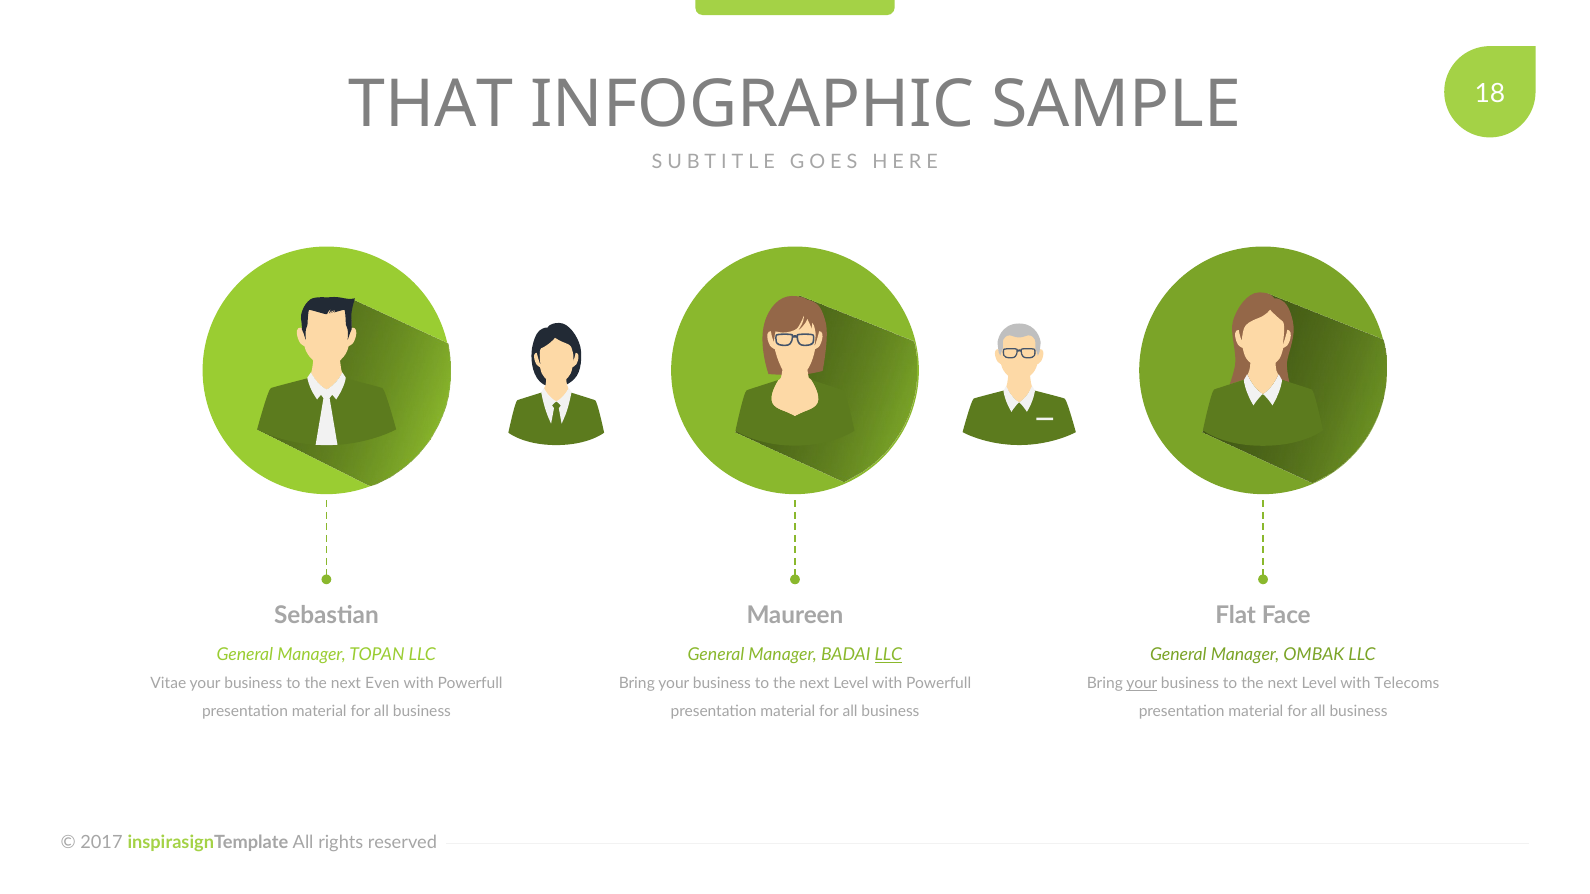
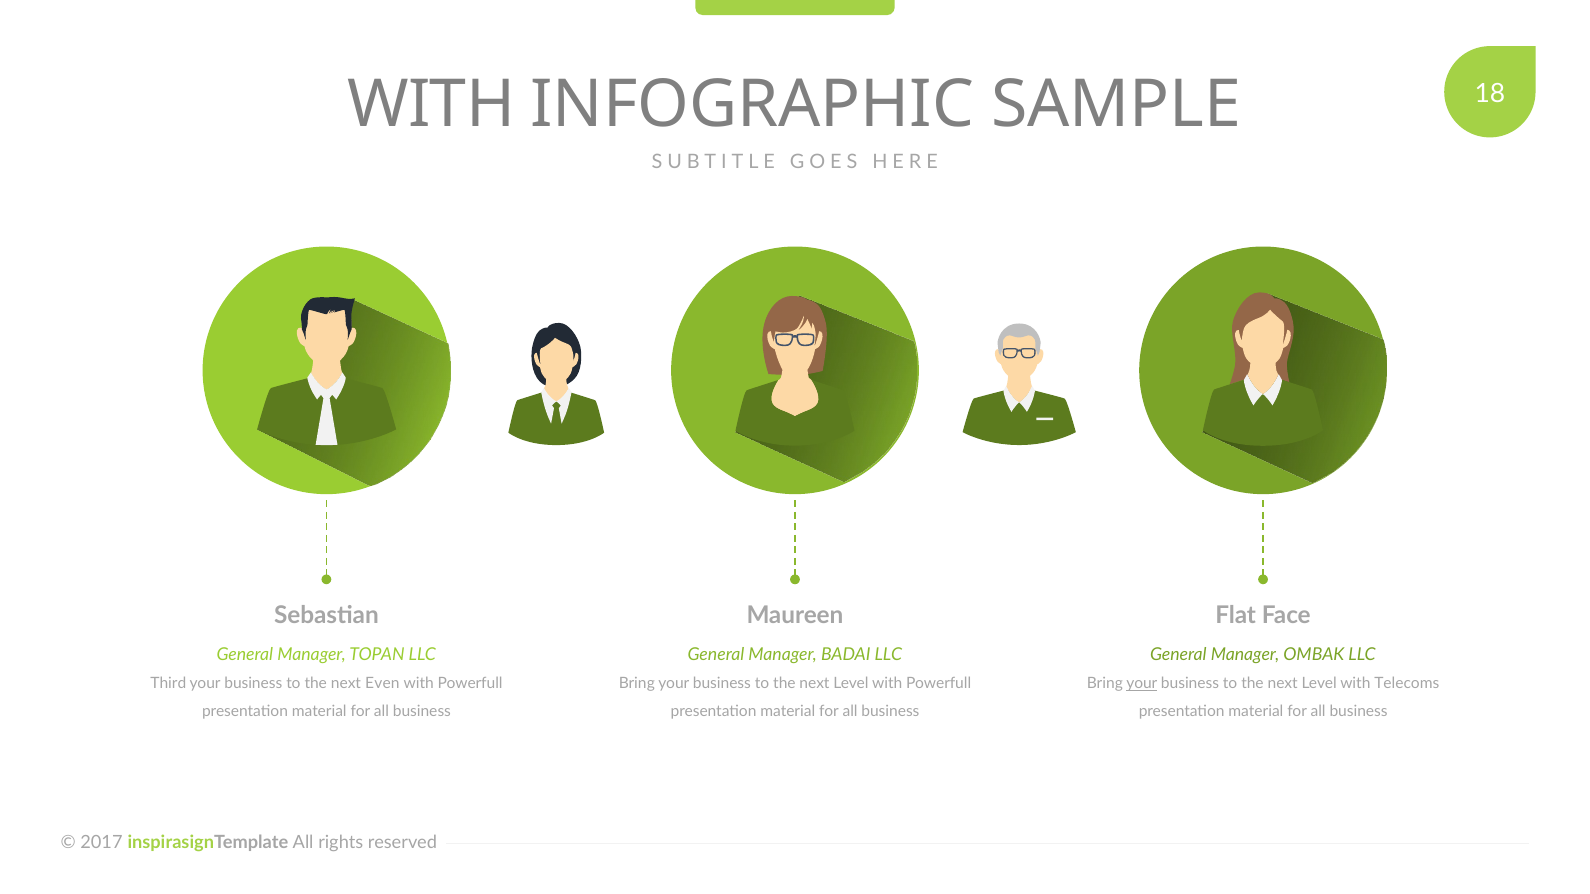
THAT: THAT -> WITH (431, 105)
LLC underline: present -> none (888, 655)
Vitae: Vitae -> Third (168, 684)
